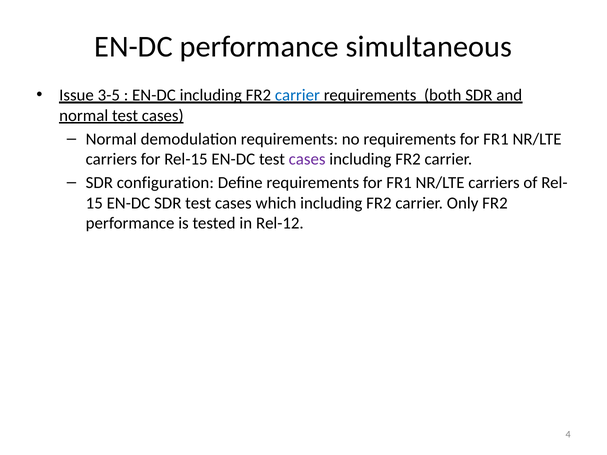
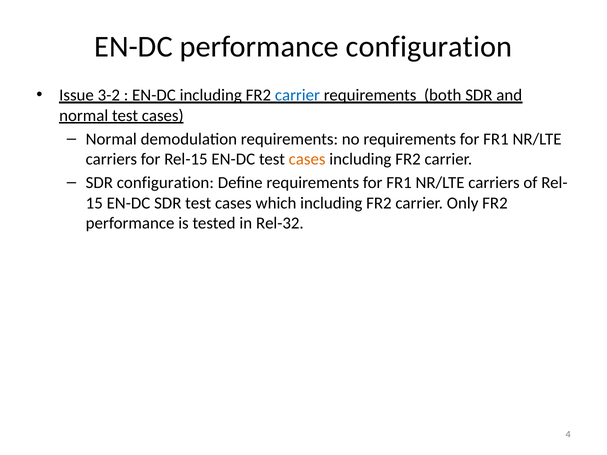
performance simultaneous: simultaneous -> configuration (429, 47)
3-5: 3-5 -> 3-2 (109, 95)
cases colour: purple -> orange (307, 159)
Rel-12: Rel-12 -> Rel-32 (280, 223)
